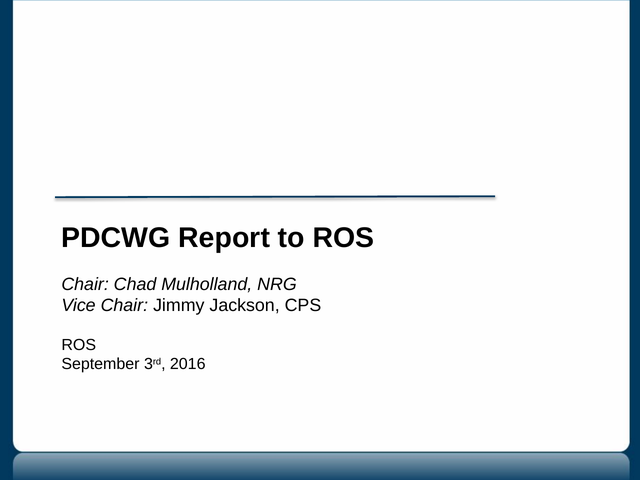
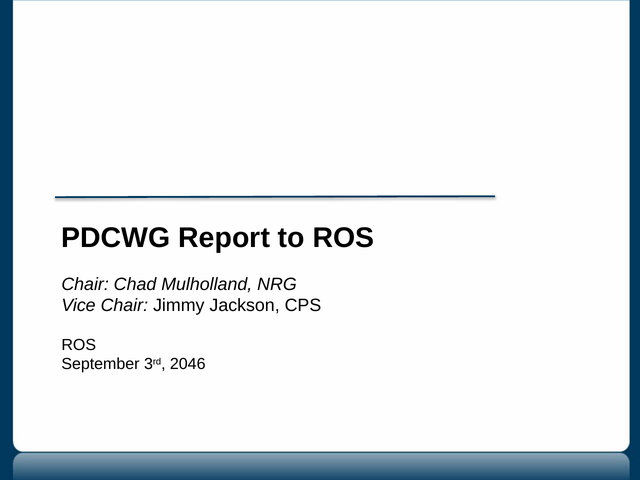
2016: 2016 -> 2046 (188, 364)
